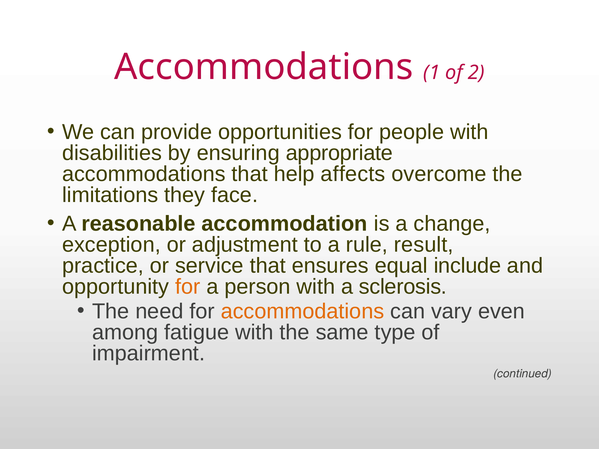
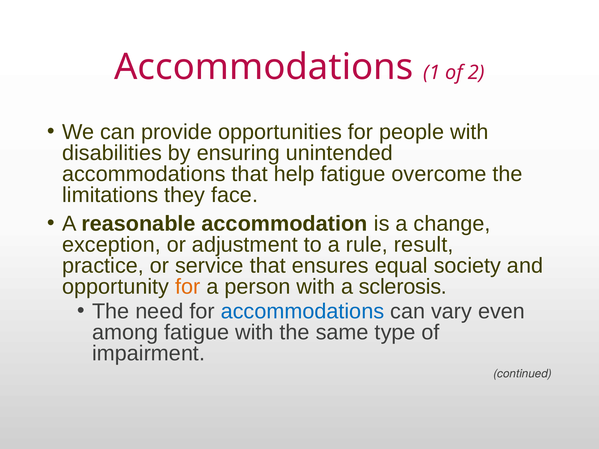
appropriate: appropriate -> unintended (339, 153)
help affects: affects -> fatigue (353, 174)
include: include -> society (467, 266)
accommodations colour: orange -> blue (302, 312)
